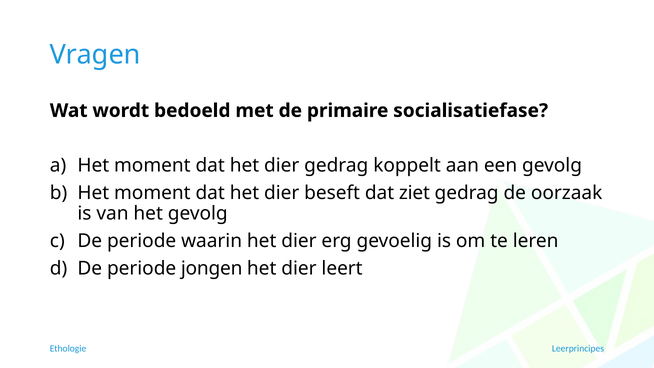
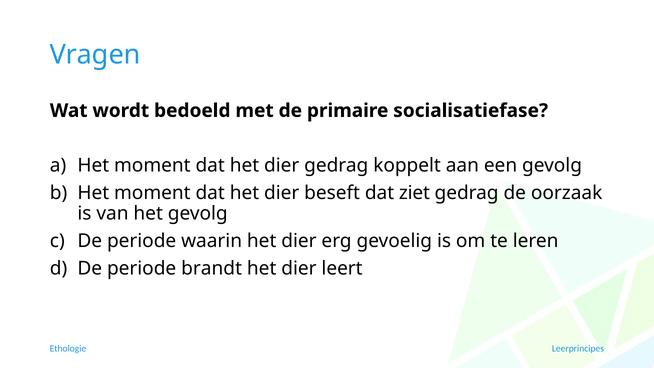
jongen: jongen -> brandt (212, 268)
